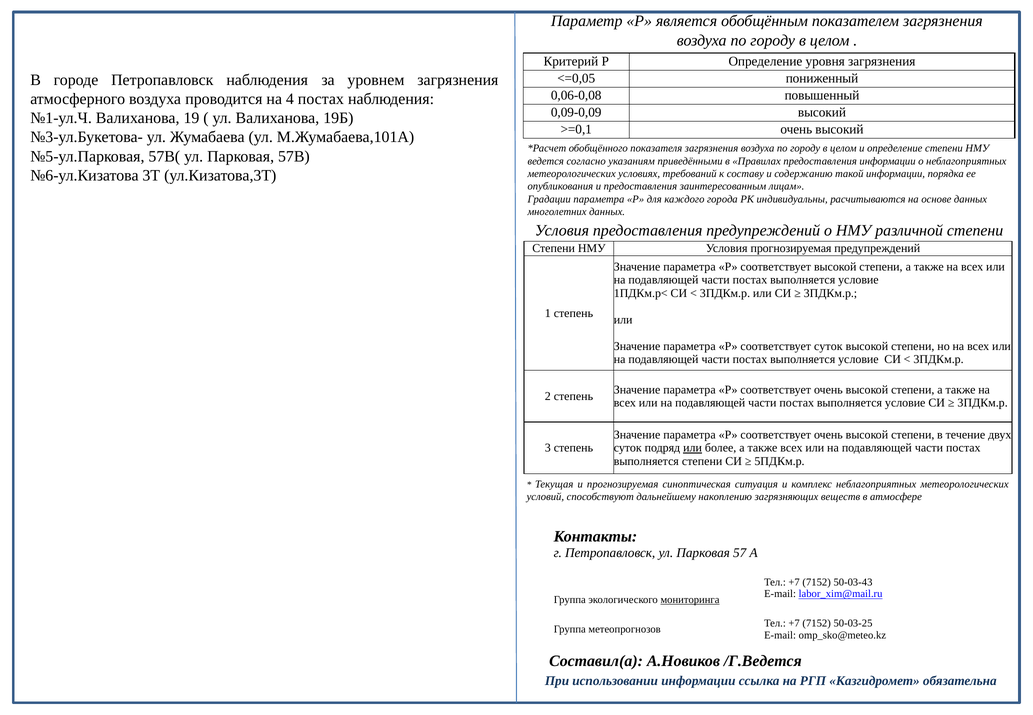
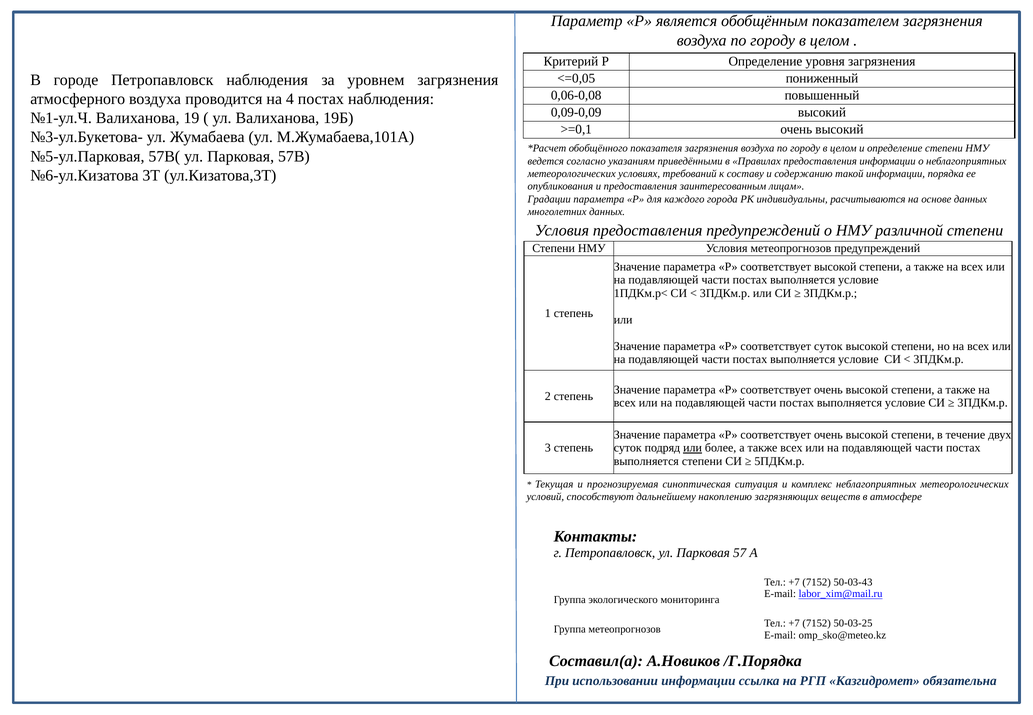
Условия прогнозируемая: прогнозируемая -> метеопрогнозов (791, 249)
мониторинга underline: present -> none (690, 600)
/Г.Ведется: /Г.Ведется -> /Г.Порядка (763, 661)
